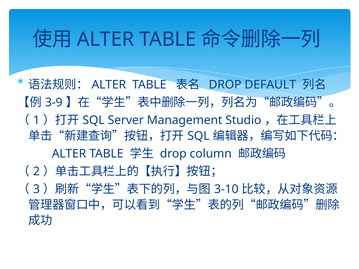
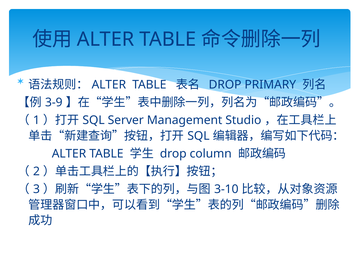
DEFAULT: DEFAULT -> PRIMARY (270, 85)
